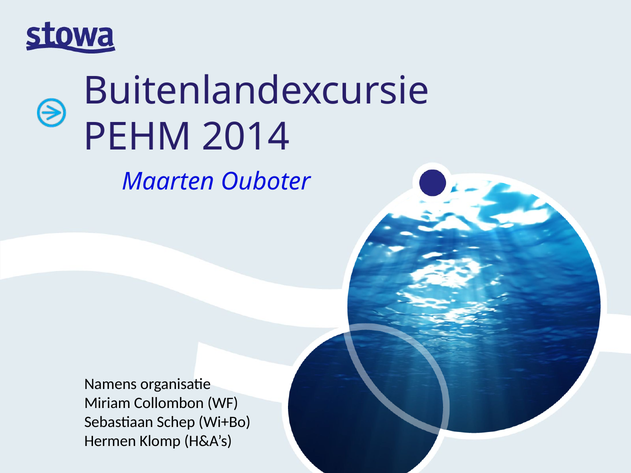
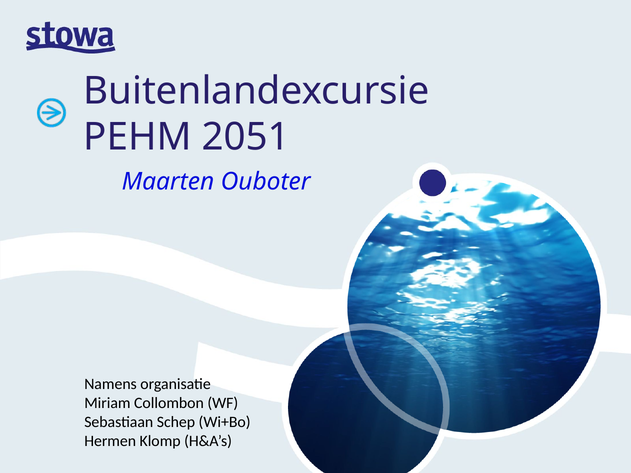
2014: 2014 -> 2051 (246, 137)
